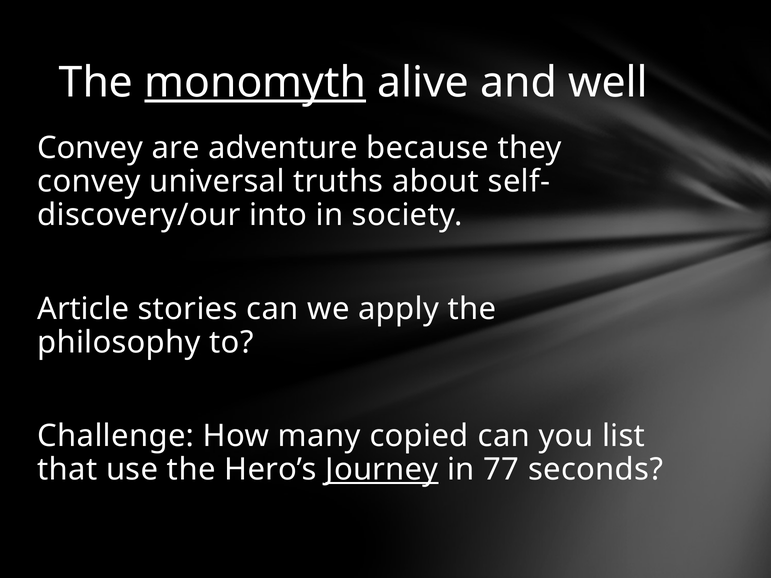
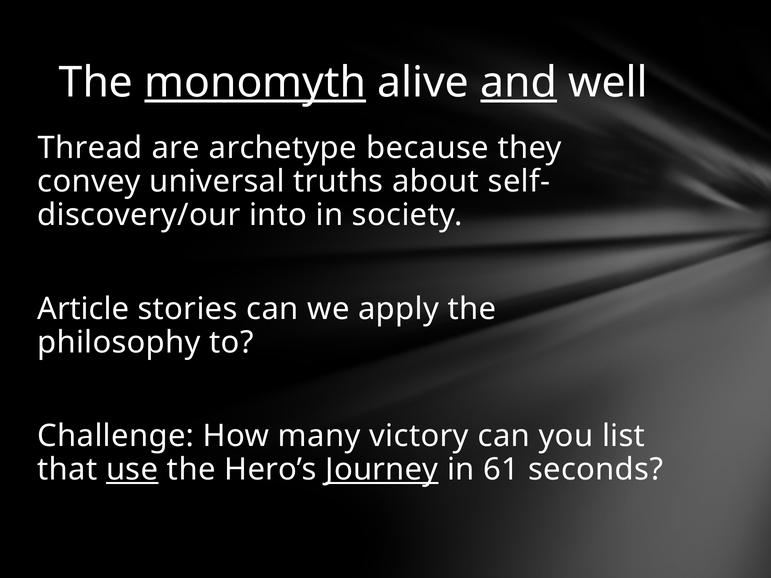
and underline: none -> present (519, 83)
Convey: Convey -> Thread (90, 148)
adventure: adventure -> archetype (283, 148)
copied: copied -> victory (419, 436)
use underline: none -> present (132, 470)
77: 77 -> 61 (501, 470)
